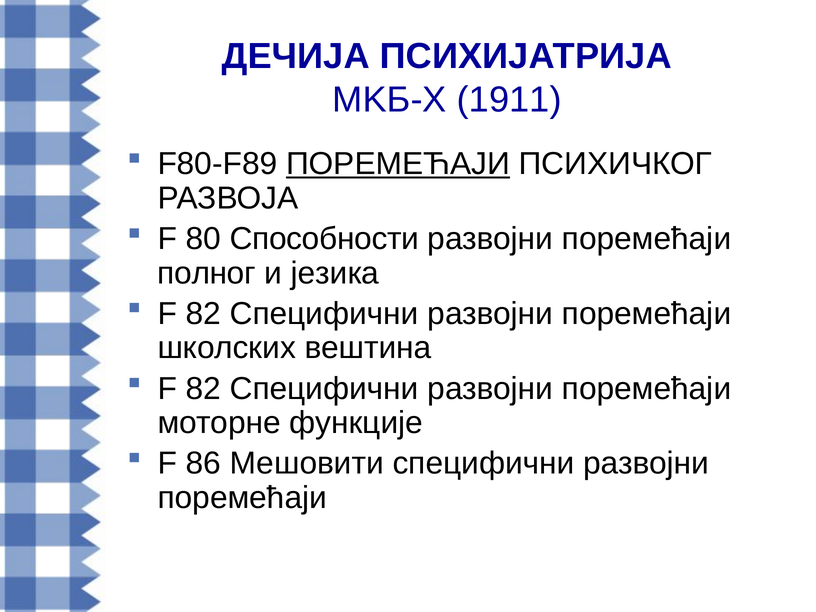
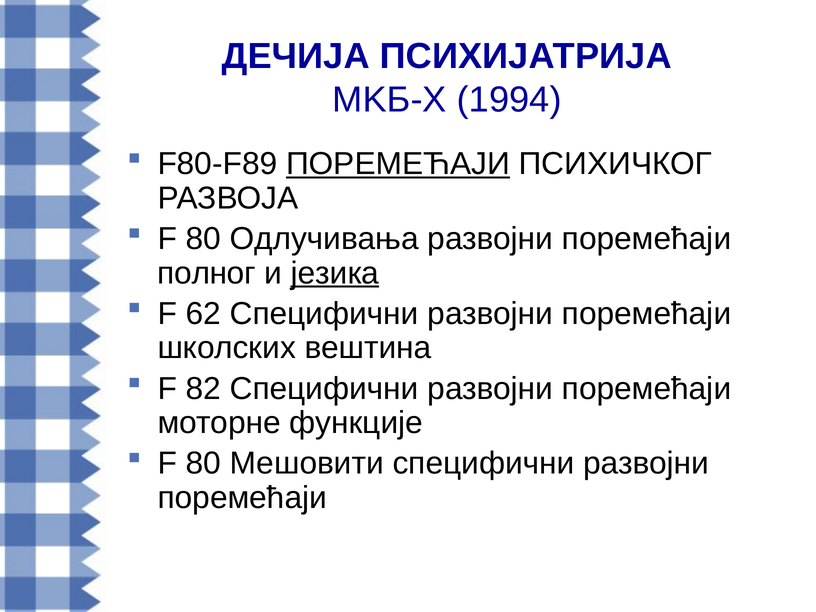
1911: 1911 -> 1994 (509, 100)
Способности: Способности -> Одлучивања (324, 239)
језика underline: none -> present (335, 273)
82: 82 -> 62 (203, 314)
86: 86 -> 80 (203, 464)
